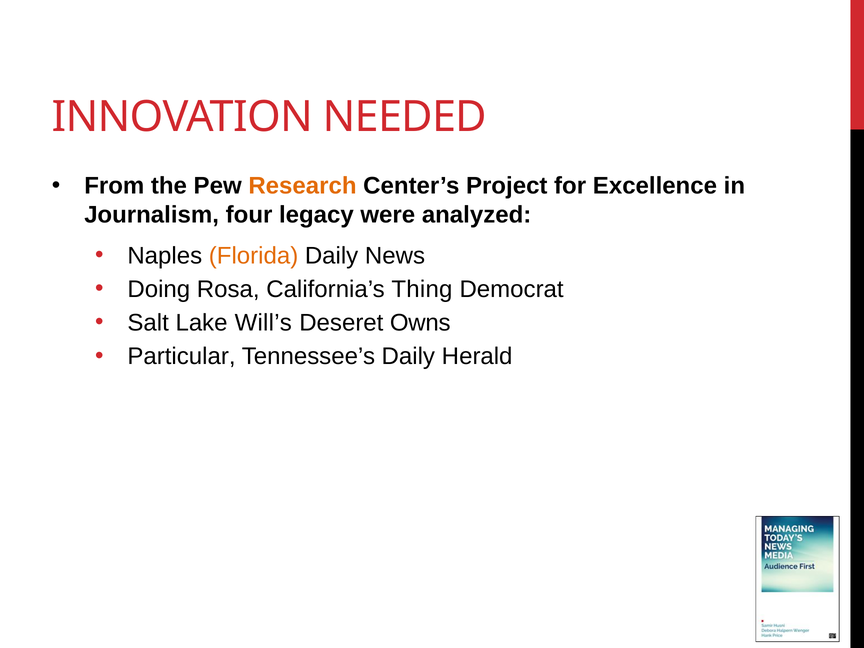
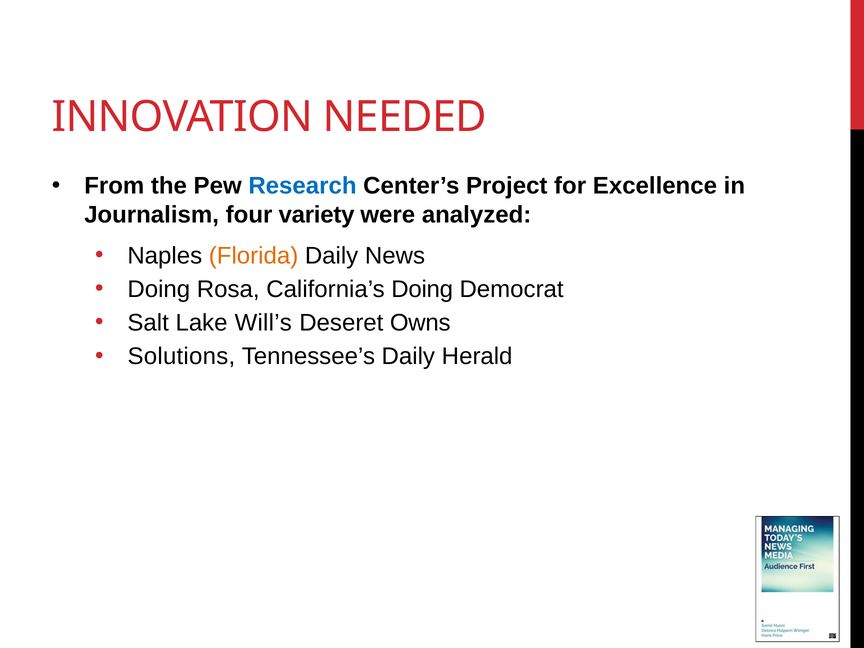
Research colour: orange -> blue (302, 186)
legacy: legacy -> variety (317, 215)
California’s Thing: Thing -> Doing (422, 289)
Particular: Particular -> Solutions (181, 356)
